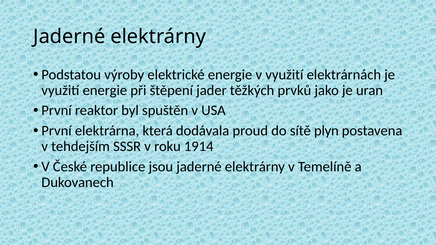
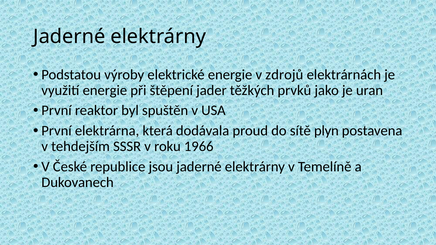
v využití: využití -> zdrojů (284, 75)
1914: 1914 -> 1966 (199, 147)
